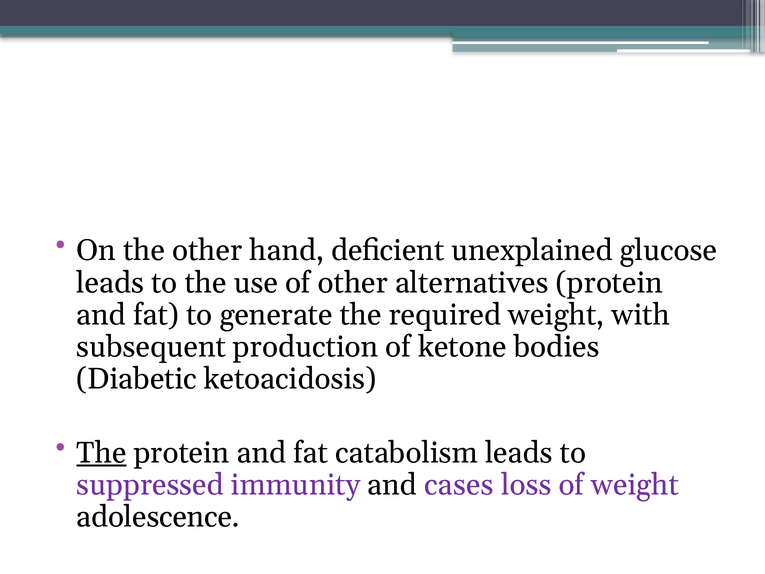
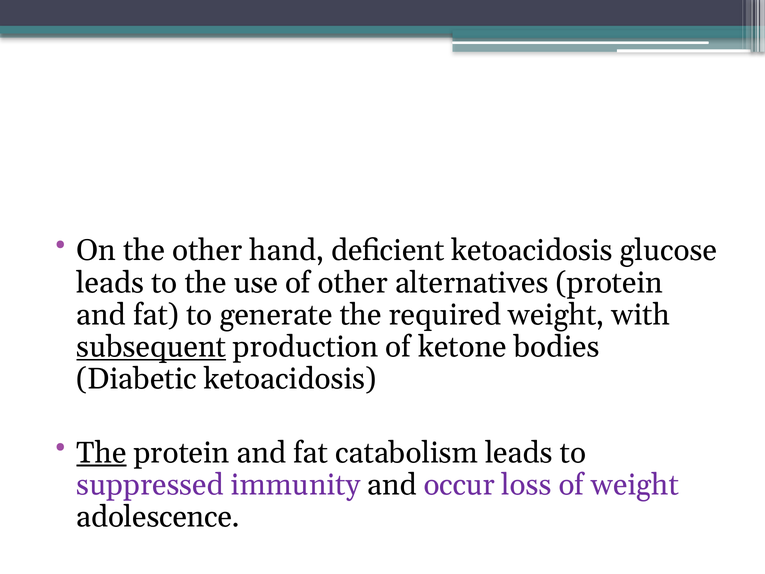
deficient unexplained: unexplained -> ketoacidosis (532, 250)
subsequent underline: none -> present (151, 347)
cases: cases -> occur (459, 485)
